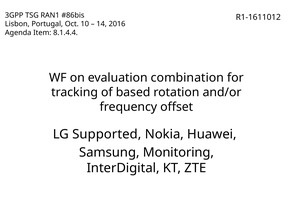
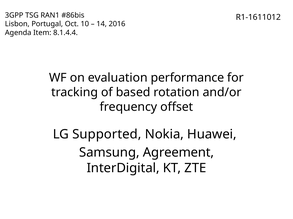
combination: combination -> performance (187, 78)
Monitoring: Monitoring -> Agreement (178, 153)
